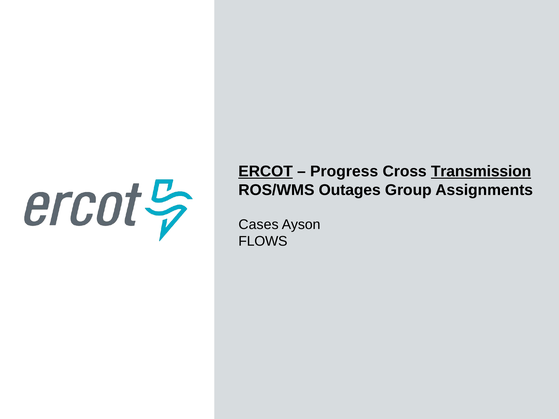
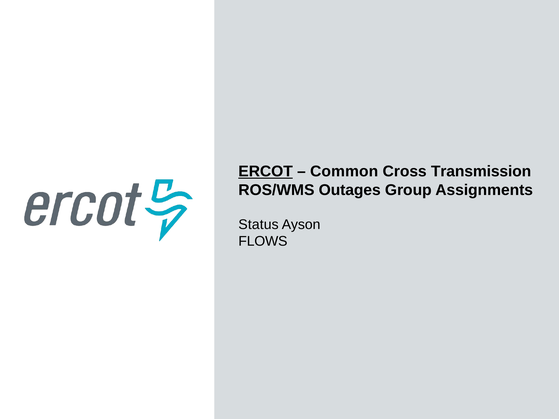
Progress: Progress -> Common (344, 172)
Transmission underline: present -> none (481, 172)
Cases: Cases -> Status (259, 225)
